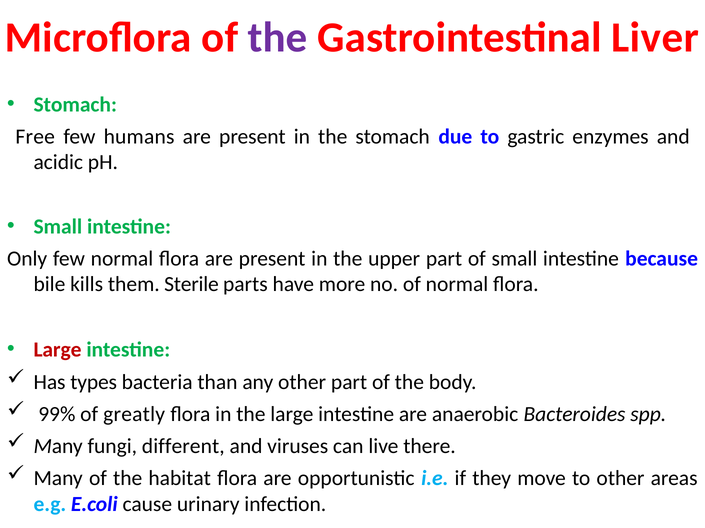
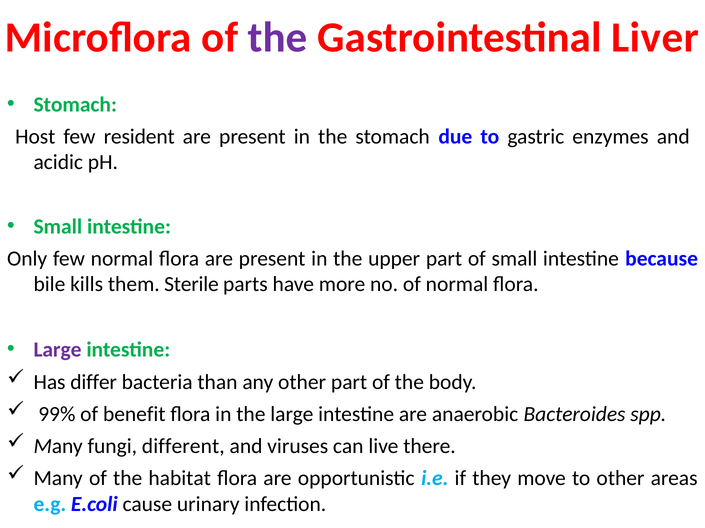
Free: Free -> Host (35, 137)
humans: humans -> resident (139, 137)
Large colour: red -> purple (57, 350)
types: types -> differ (94, 383)
greatly: greatly -> benefit (134, 415)
